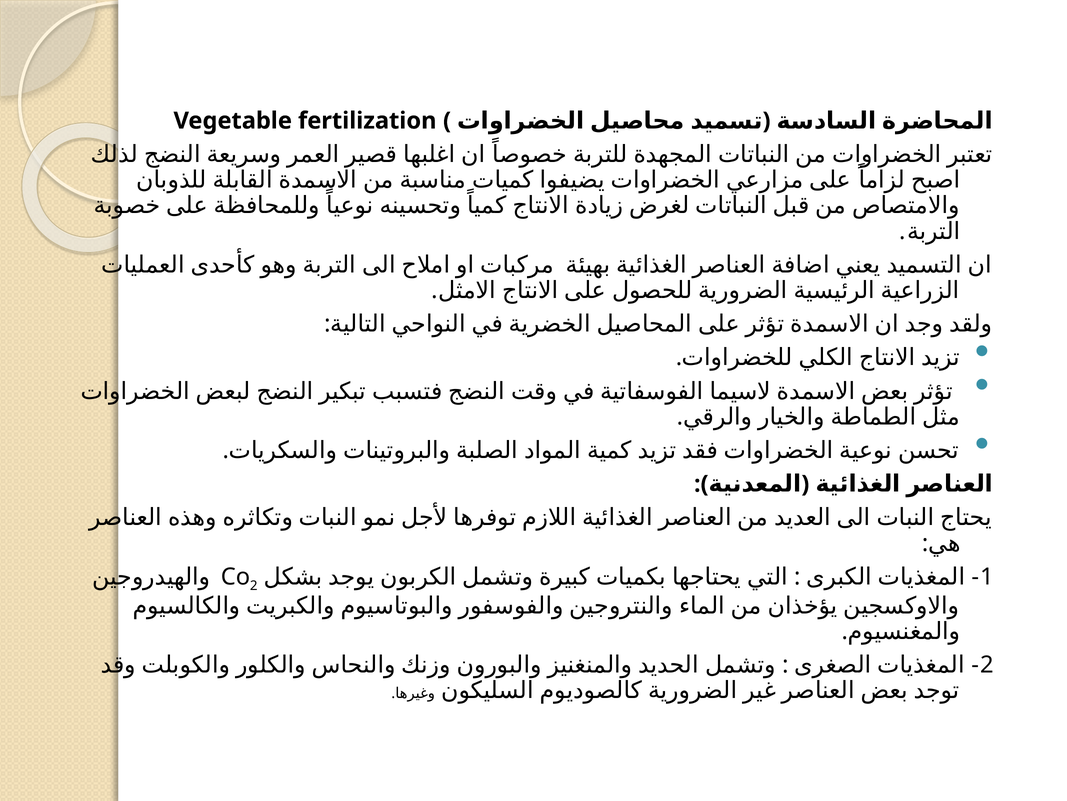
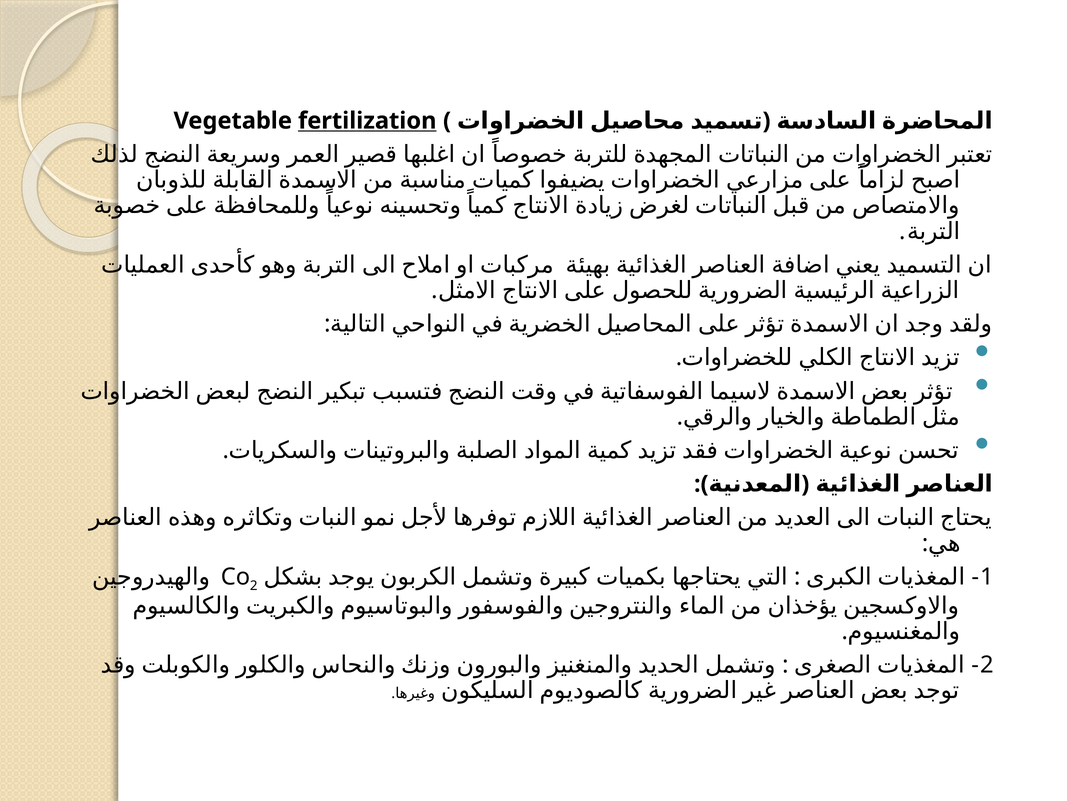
fertilization underline: none -> present (367, 121)
